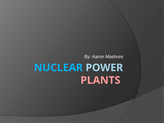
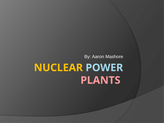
NUCLEAR colour: light blue -> yellow (58, 68)
